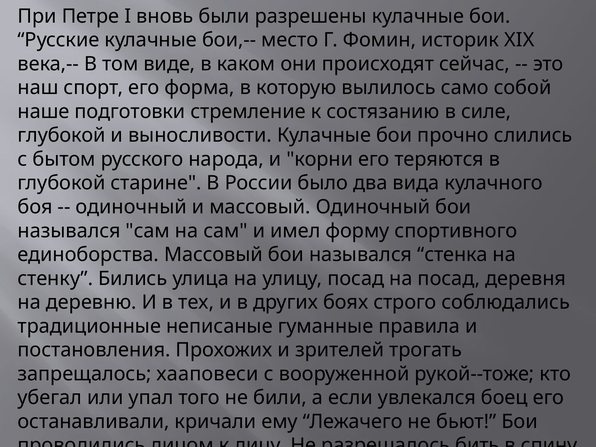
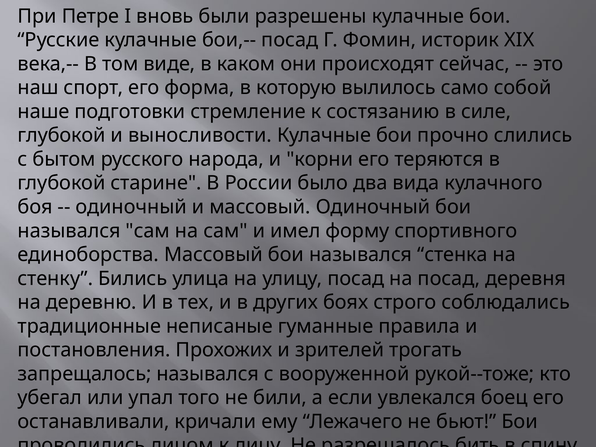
бои,-- место: место -> посад (290, 40)
запрещалось хааповеси: хааповеси -> назывался (208, 374)
